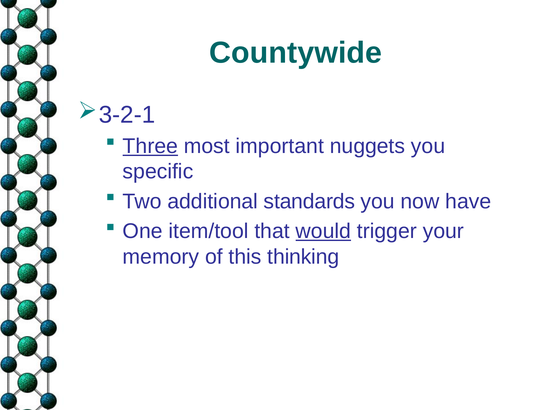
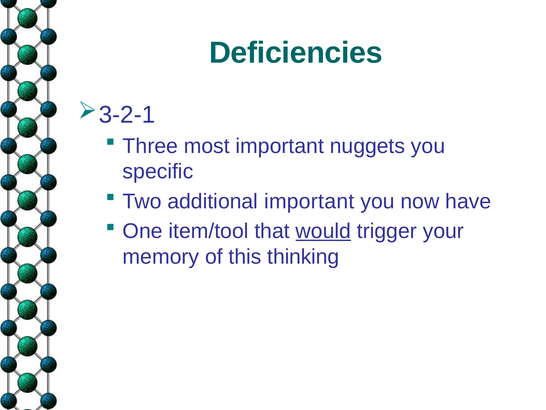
Countywide: Countywide -> Deficiencies (296, 53)
Three underline: present -> none (150, 146)
additional standards: standards -> important (309, 201)
